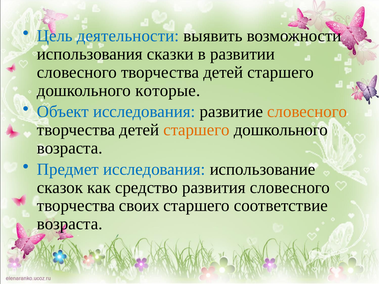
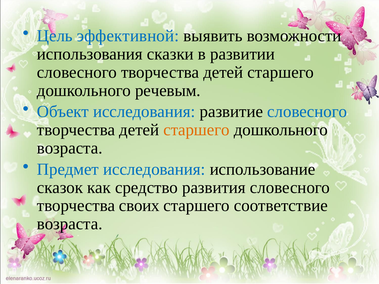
деятельности: деятельности -> эффективной (128, 36)
которые: которые -> речевым (168, 91)
словесного colour: orange -> blue (307, 112)
